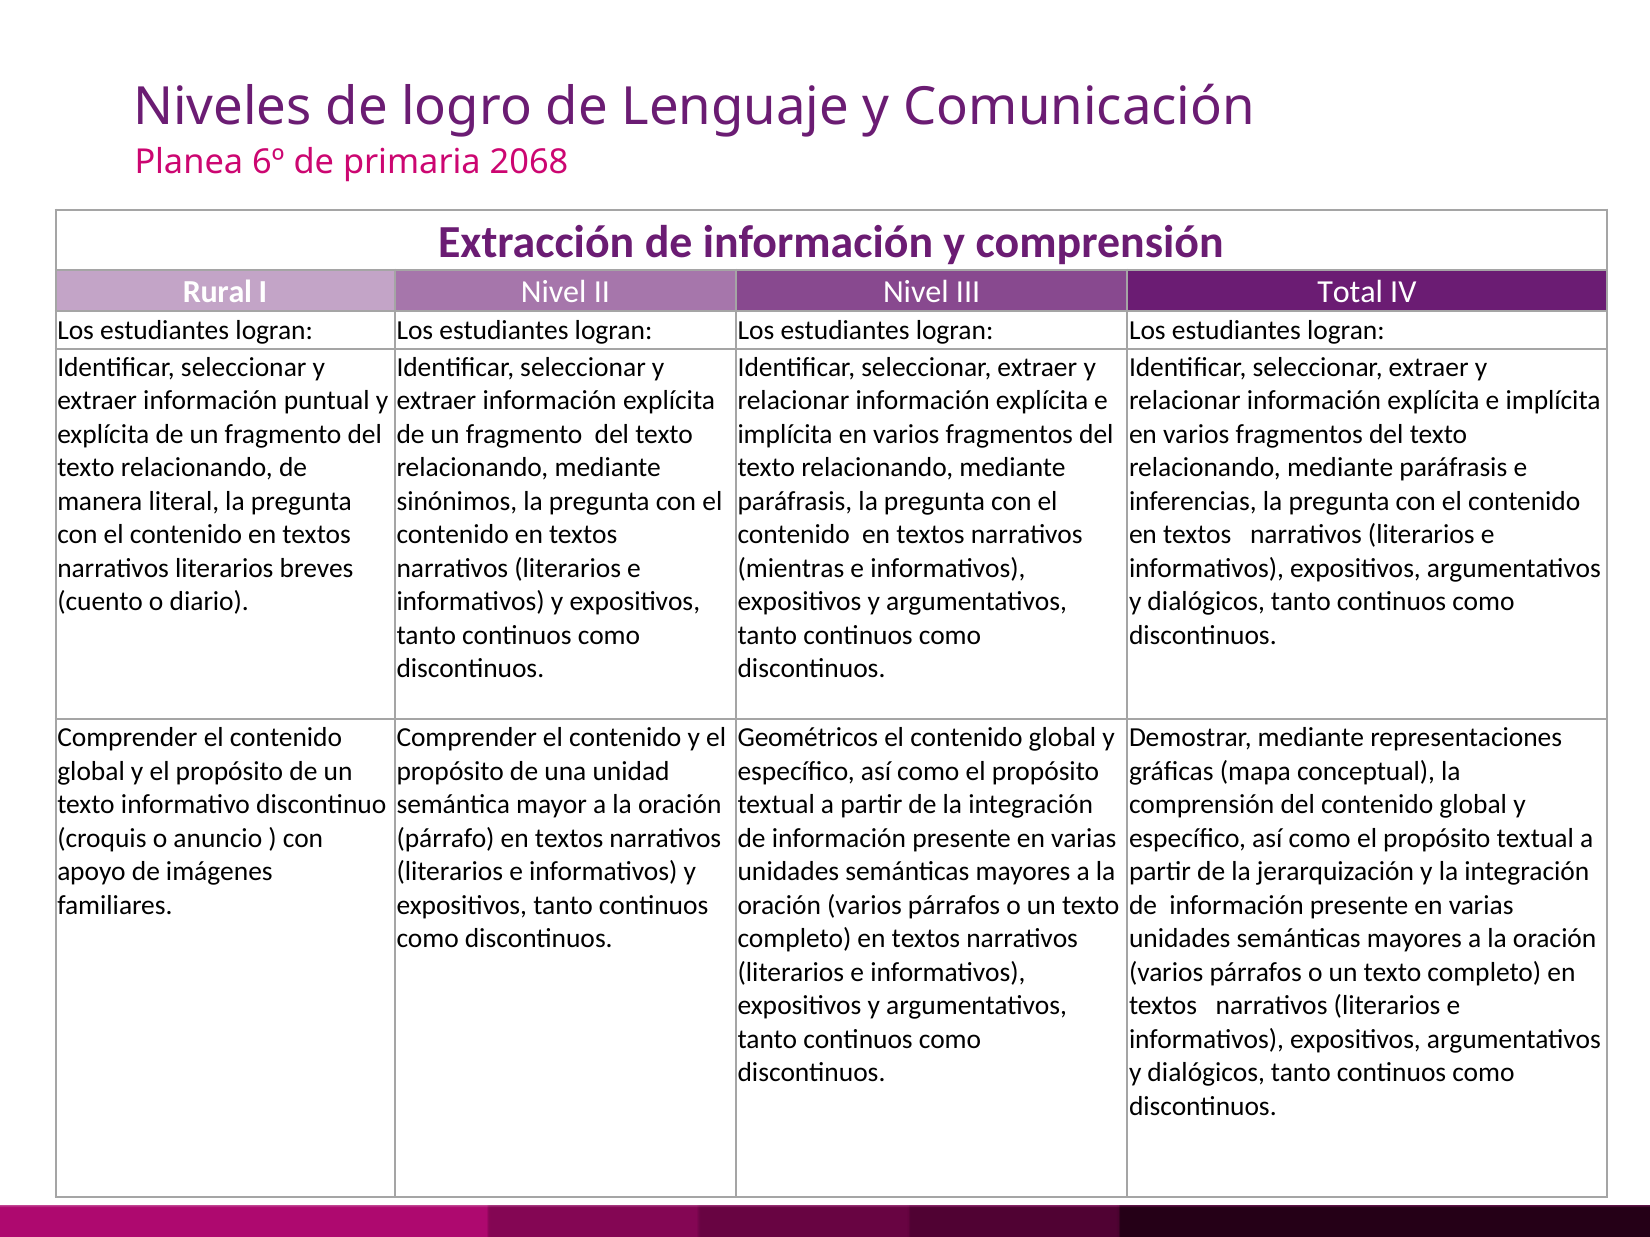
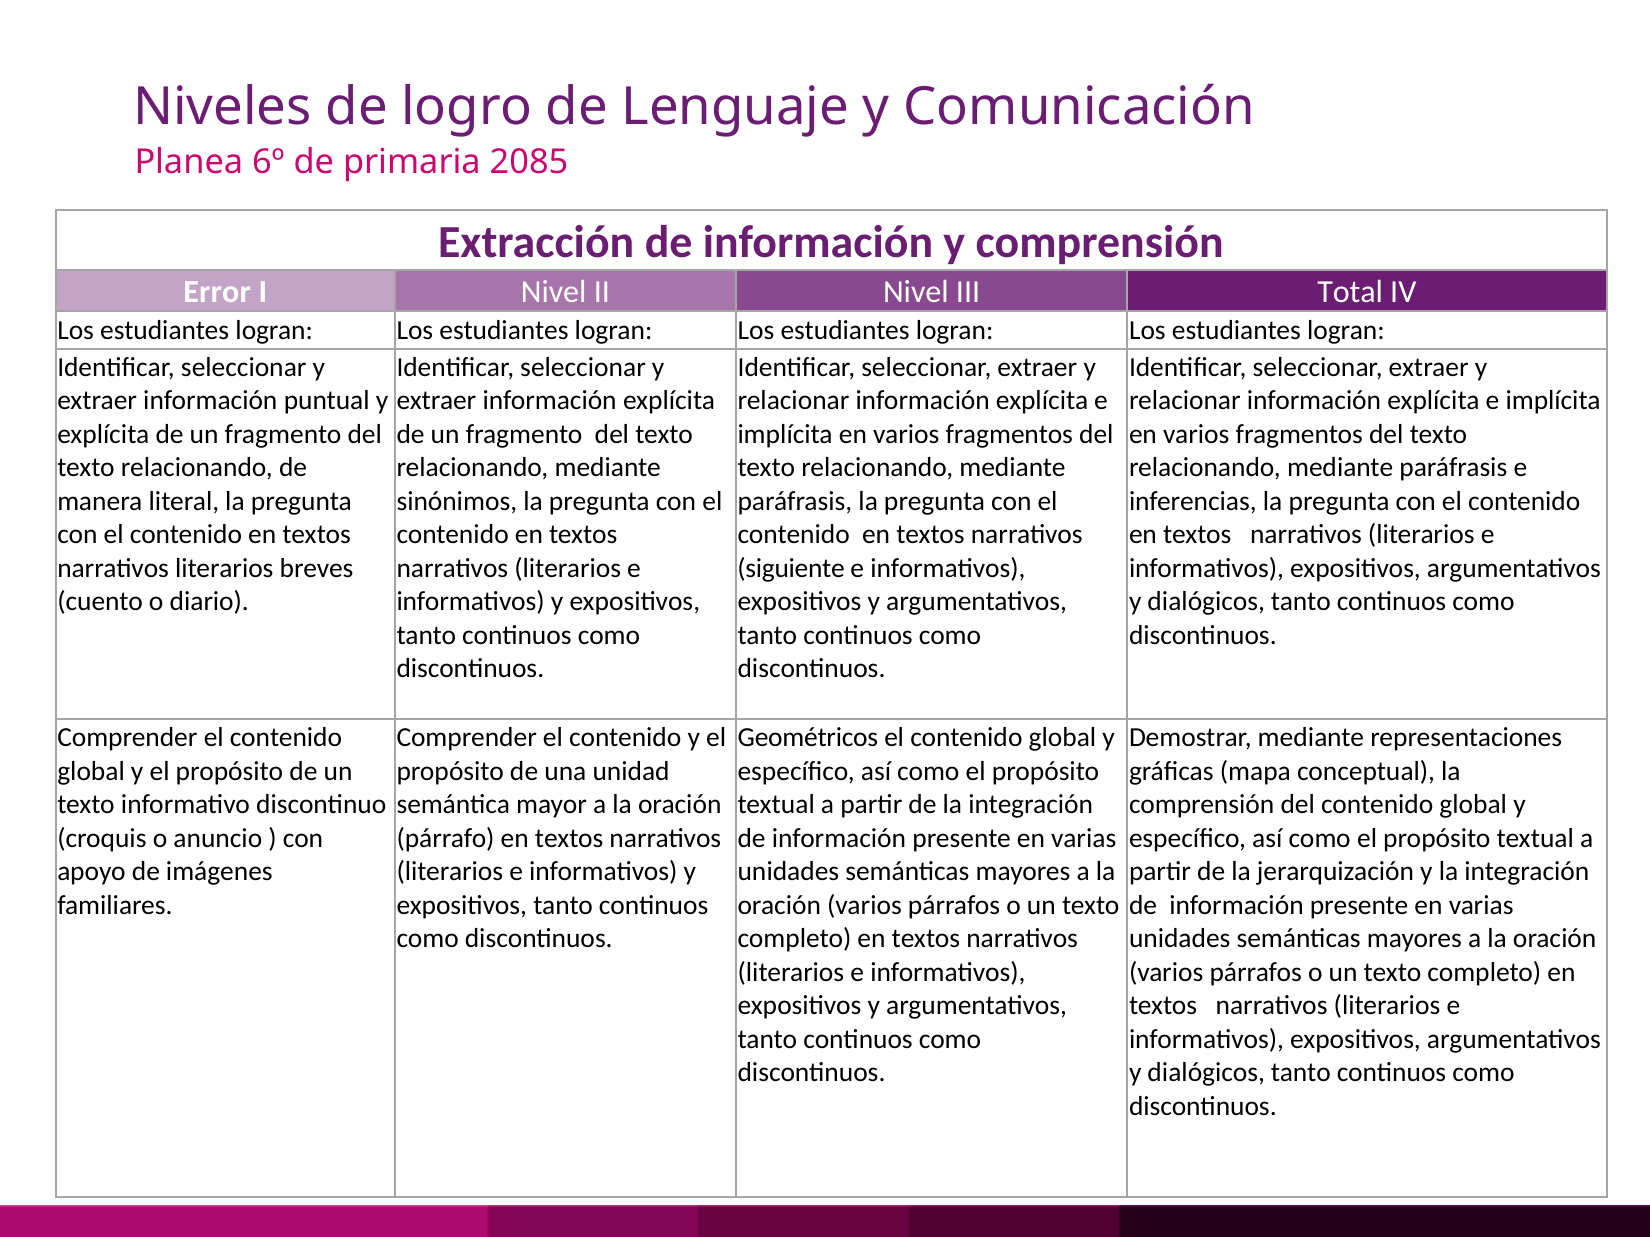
2068: 2068 -> 2085 (529, 162)
Rural: Rural -> Error (217, 292)
mientras: mientras -> siguiente (791, 569)
